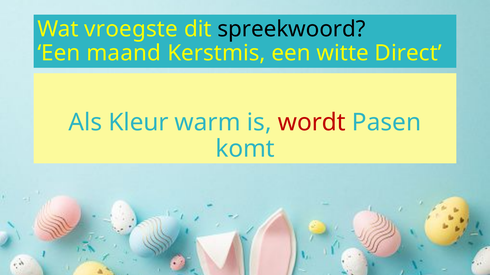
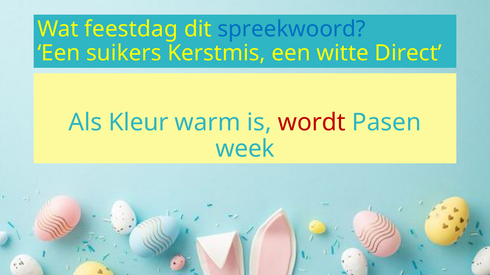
vroegste: vroegste -> feestdag (131, 29)
spreekwoord colour: black -> blue (292, 29)
maand: maand -> suikers (124, 53)
komt: komt -> week (245, 149)
